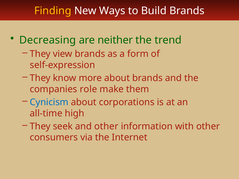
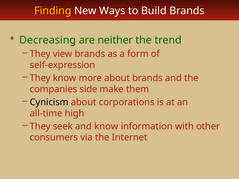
role: role -> side (88, 89)
Cynicism colour: blue -> black (49, 102)
and other: other -> know (106, 126)
